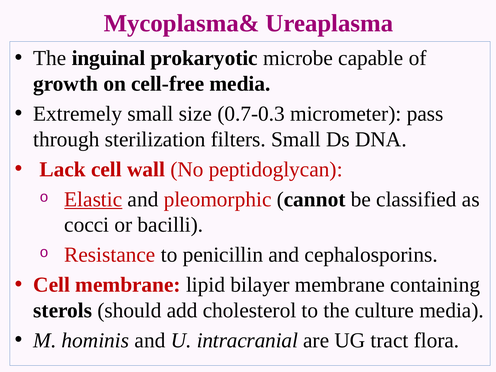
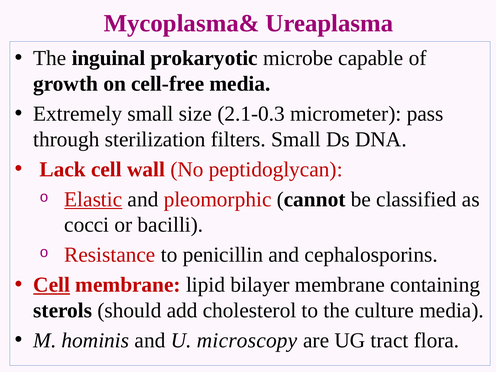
0.7-0.3: 0.7-0.3 -> 2.1-0.3 (251, 114)
Cell underline: none -> present (52, 285)
intracranial: intracranial -> microscopy (247, 340)
